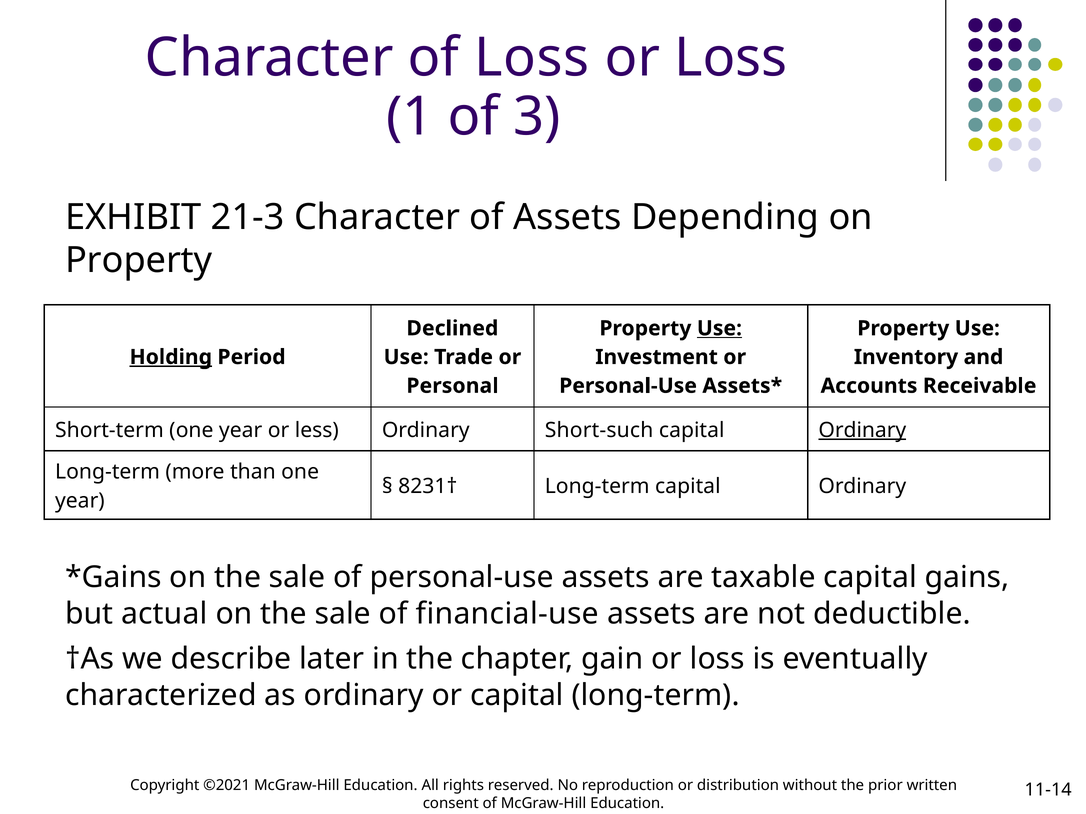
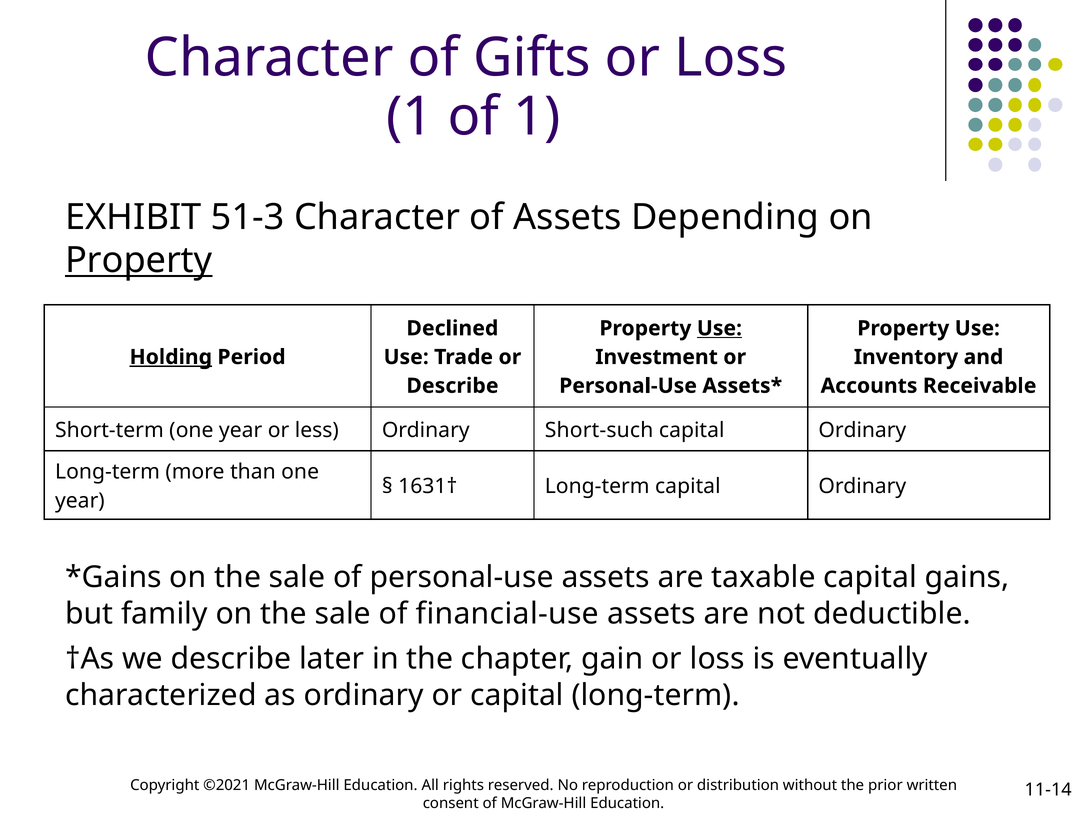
of Loss: Loss -> Gifts (532, 58)
of 3: 3 -> 1 (537, 117)
21-3: 21-3 -> 51-3 (248, 217)
Property underline: none -> present (139, 261)
Personal: Personal -> Describe (452, 386)
Ordinary underline: present -> none (862, 430)
8231†: 8231† -> 1631† (428, 487)
actual: actual -> family (164, 614)
